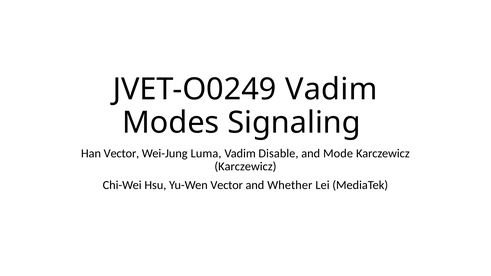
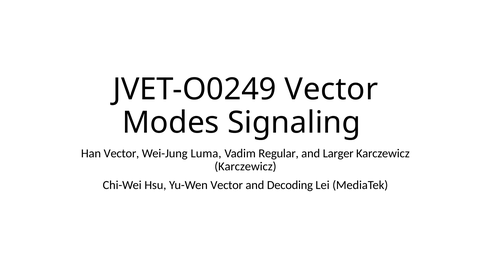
JVET-O0249 Vadim: Vadim -> Vector (331, 90)
Disable: Disable -> Regular (279, 153)
Mode: Mode -> Larger (338, 153)
Whether: Whether -> Decoding (290, 185)
